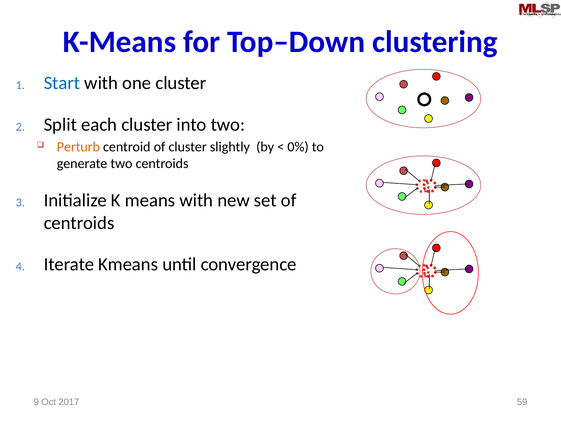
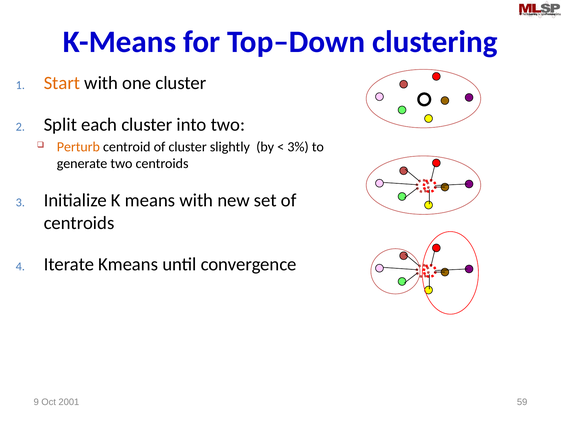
Start colour: blue -> orange (62, 83)
0%: 0% -> 3% (298, 147)
2017: 2017 -> 2001 (69, 402)
